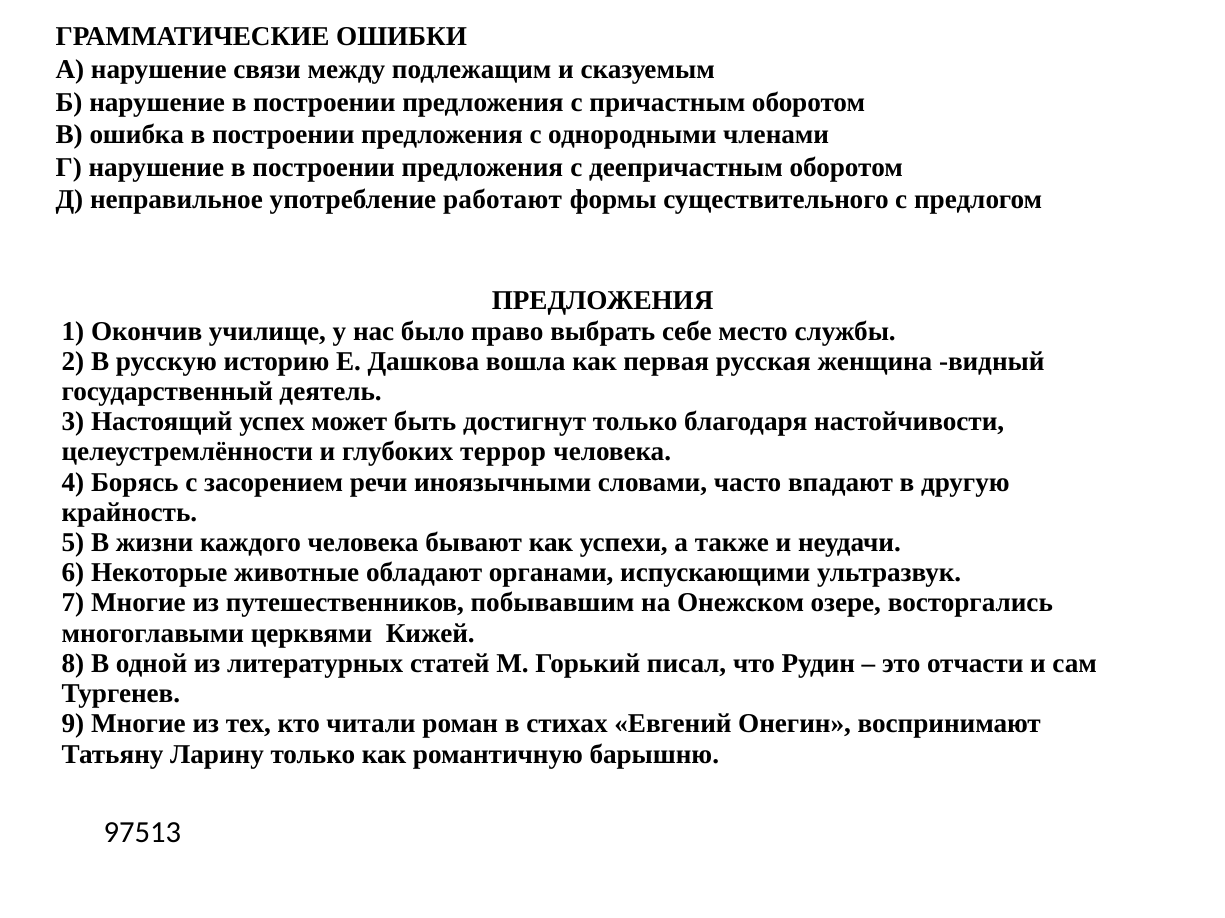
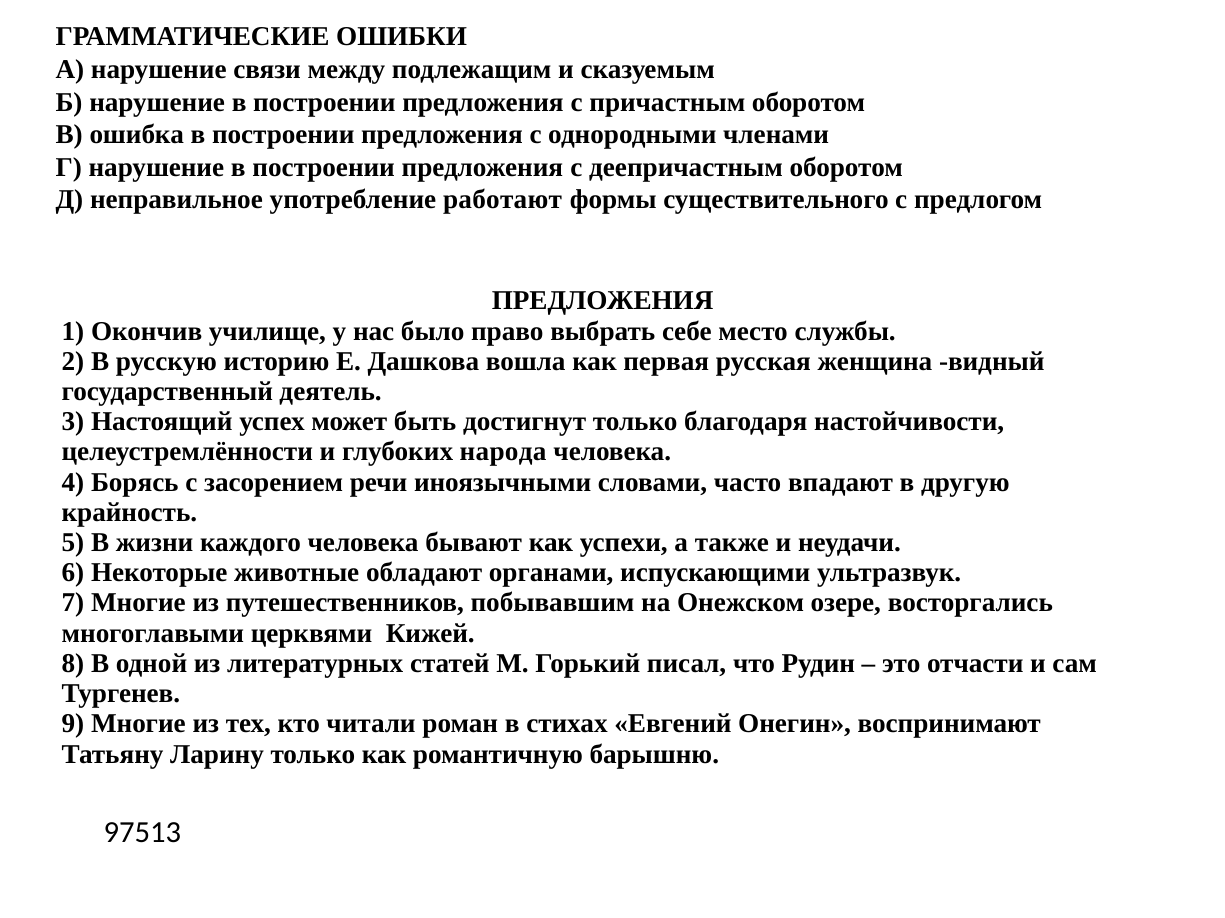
террор: террор -> народа (503, 452)
